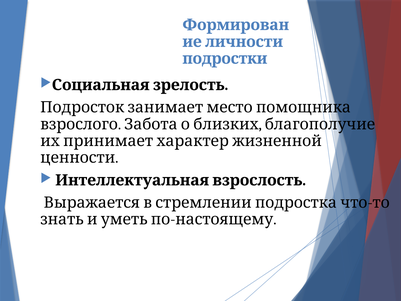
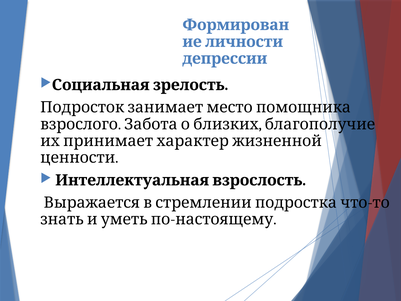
подростки: подростки -> депрессии (225, 59)
